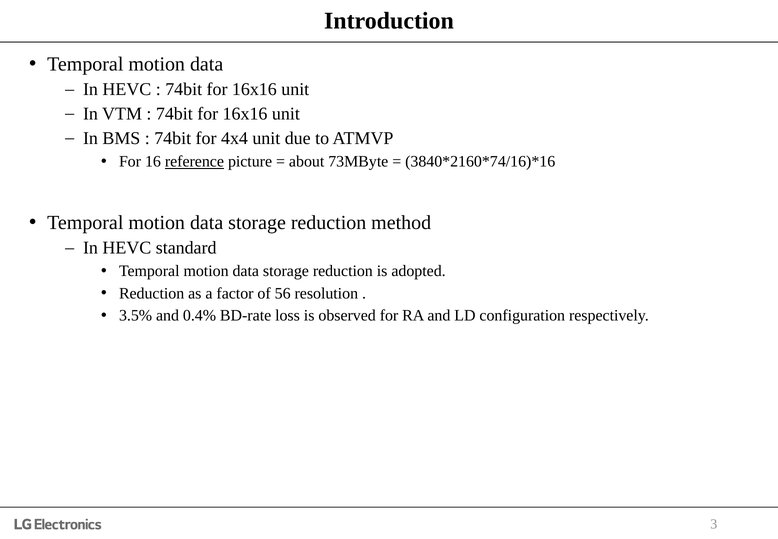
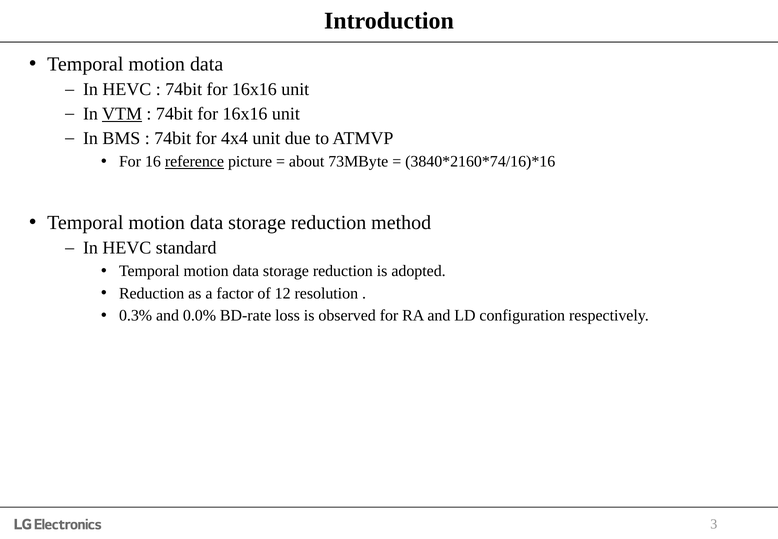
VTM underline: none -> present (122, 114)
56: 56 -> 12 (283, 293)
3.5%: 3.5% -> 0.3% (136, 315)
0.4%: 0.4% -> 0.0% (200, 315)
